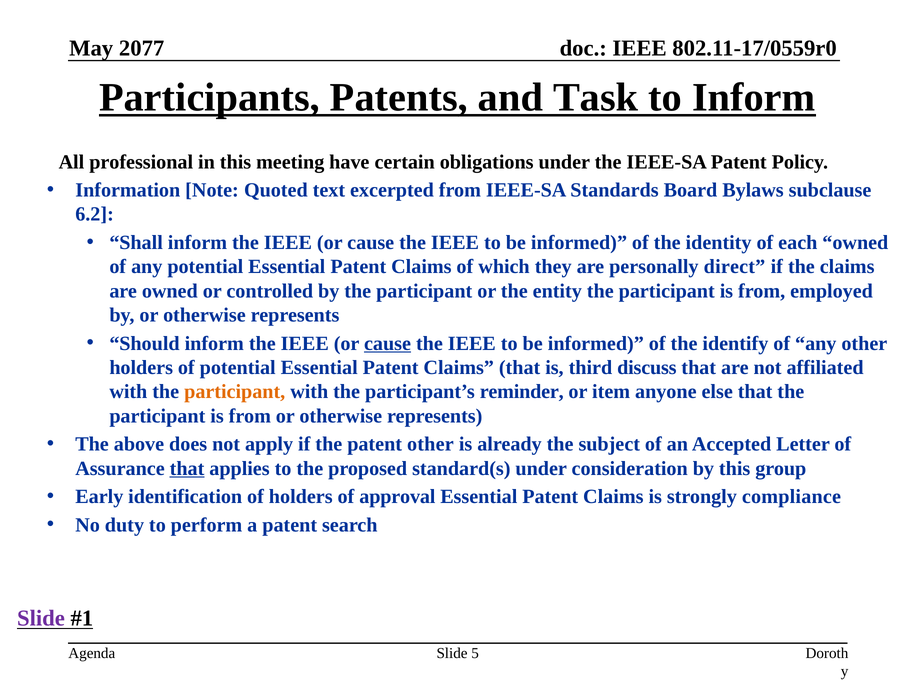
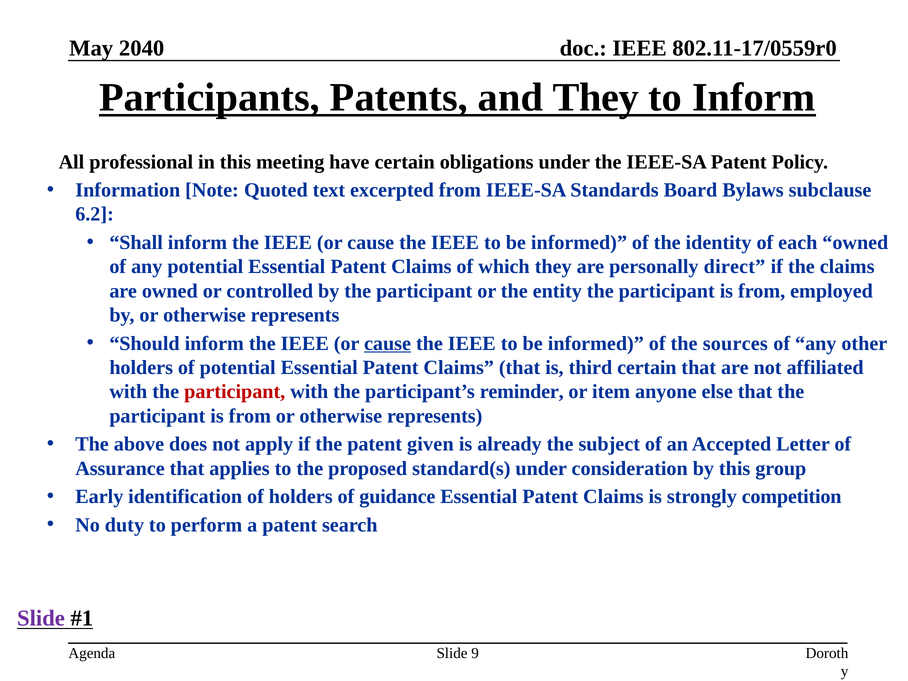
2077: 2077 -> 2040 (142, 48)
and Task: Task -> They (596, 97)
identify: identify -> sources (735, 343)
third discuss: discuss -> certain (647, 368)
participant colour: orange -> red (235, 392)
patent other: other -> given (430, 444)
that underline: present -> none (187, 468)
approval: approval -> guidance (397, 497)
compliance: compliance -> competition (792, 497)
5: 5 -> 9 (475, 653)
